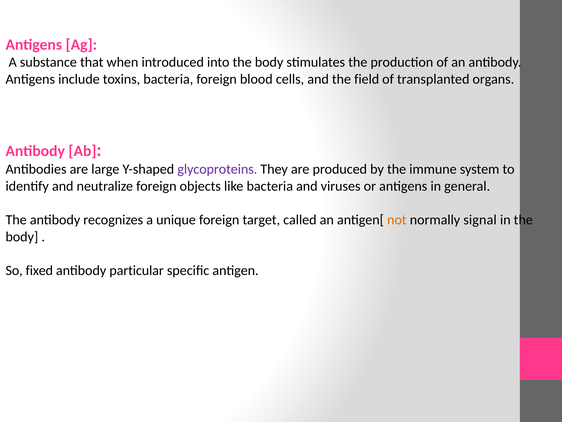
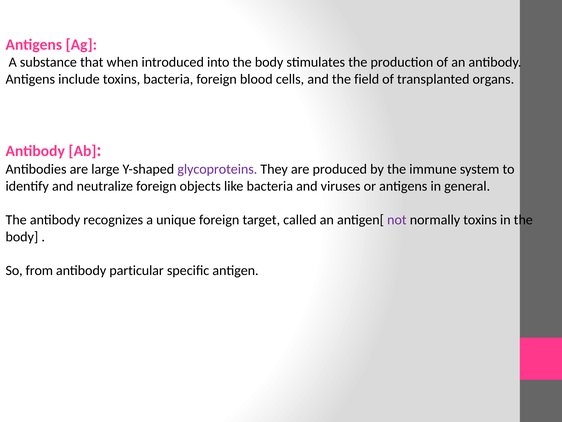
not colour: orange -> purple (397, 220)
normally signal: signal -> toxins (480, 220)
fixed: fixed -> from (39, 270)
